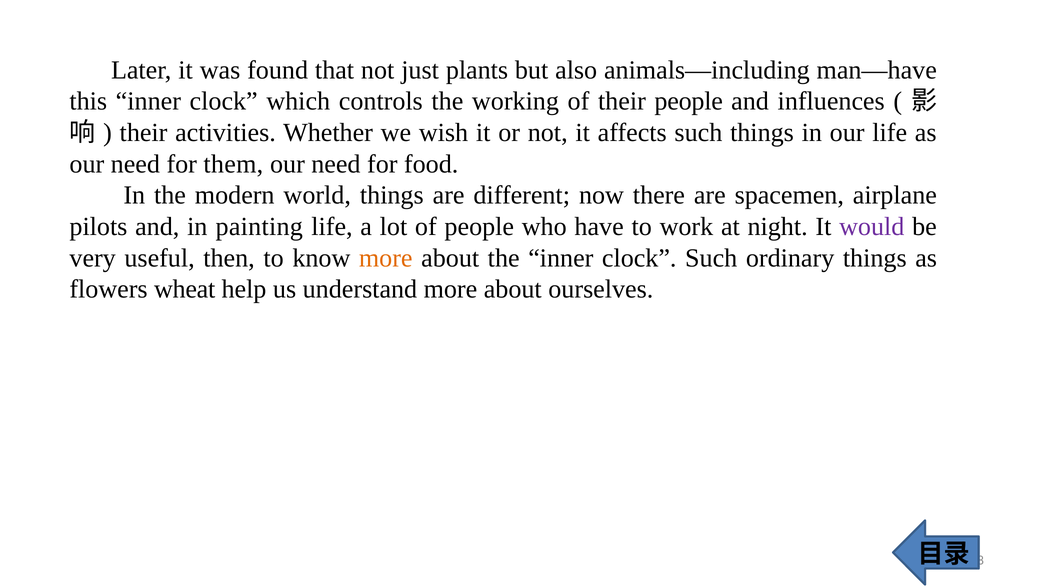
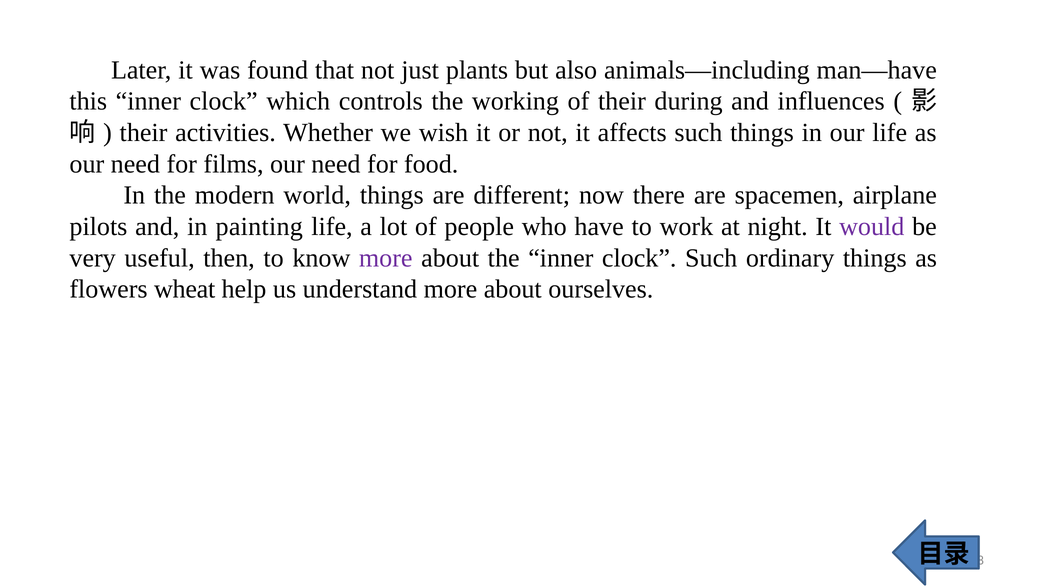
their people: people -> during (689, 101)
them: them -> films (233, 164)
more colour: orange -> purple (386, 258)
